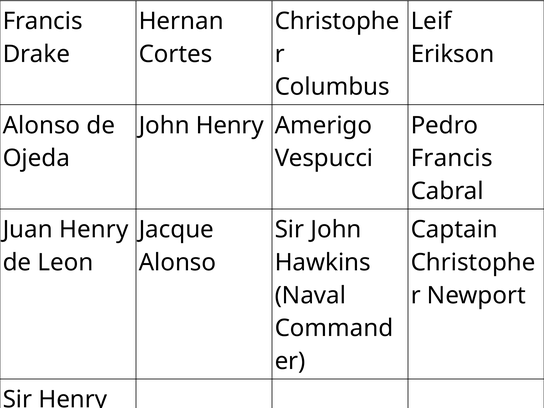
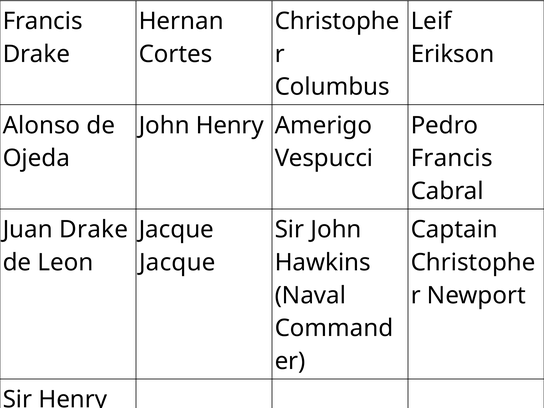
Juan Henry: Henry -> Drake (94, 230)
Alonso: Alonso -> Jacque (177, 262)
